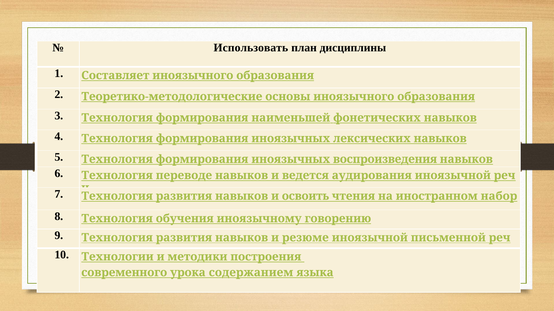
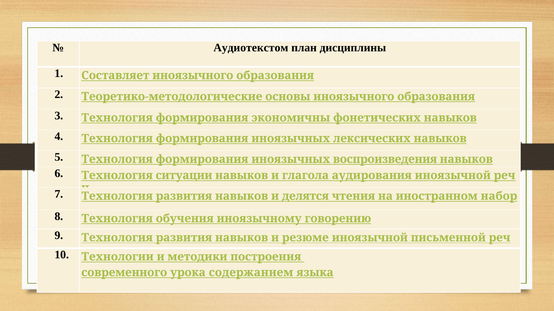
Использовать: Использовать -> Аудиотекстом (251, 48)
наименьшей: наименьшей -> экономичны (291, 118)
переводе: переводе -> ситуации (184, 176)
ведется: ведется -> глагола (305, 176)
освоить: освоить -> делятся (305, 196)
